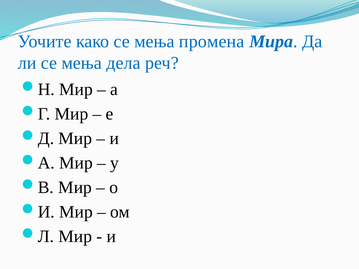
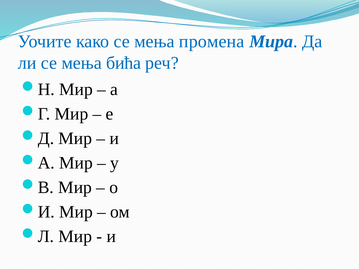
дела: дела -> бића (124, 63)
